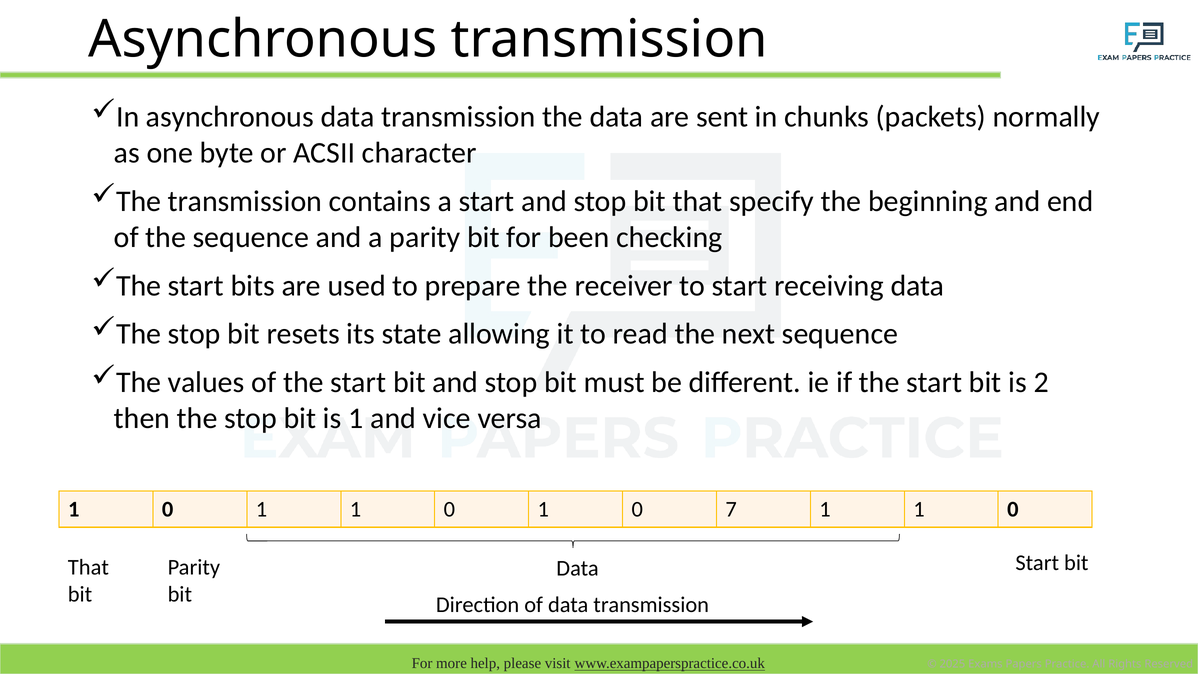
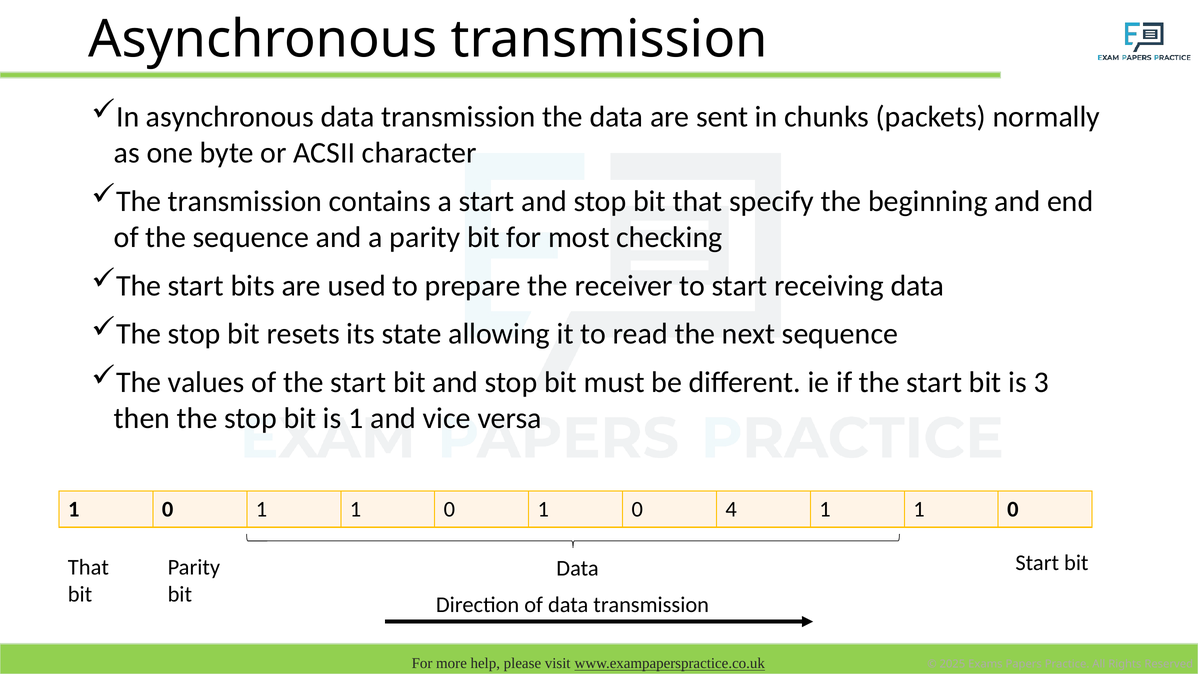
been: been -> most (579, 237)
2: 2 -> 3 (1041, 382)
7: 7 -> 4 (731, 509)
